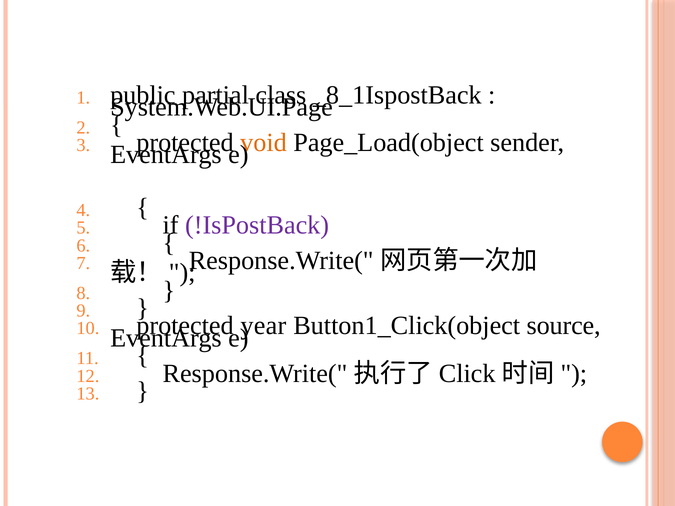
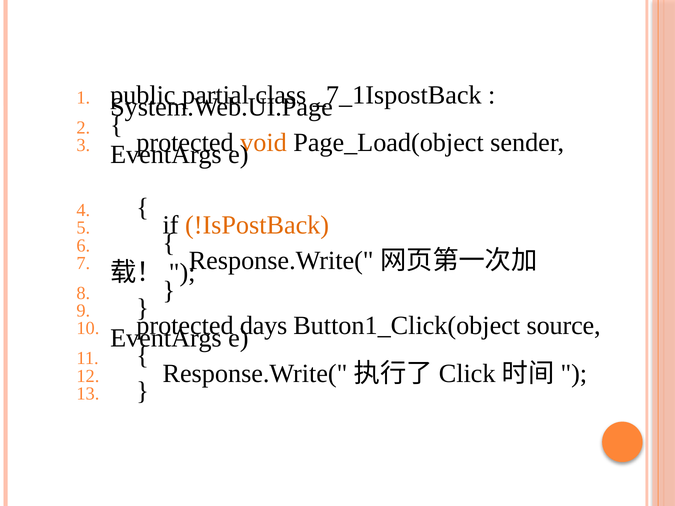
_8_1IspostBack: _8_1IspostBack -> _7_1IspostBack (397, 95)
!IsPostBack colour: purple -> orange (257, 225)
year: year -> days (264, 326)
